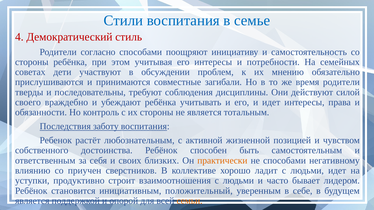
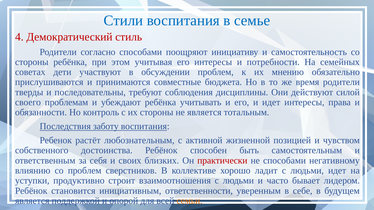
загибали: загибали -> бюджета (223, 82)
враждебно: враждебно -> проблемам (66, 102)
практически colour: orange -> red (222, 161)
со приучен: приучен -> проблем (85, 171)
положительный: положительный -> ответственности (199, 191)
